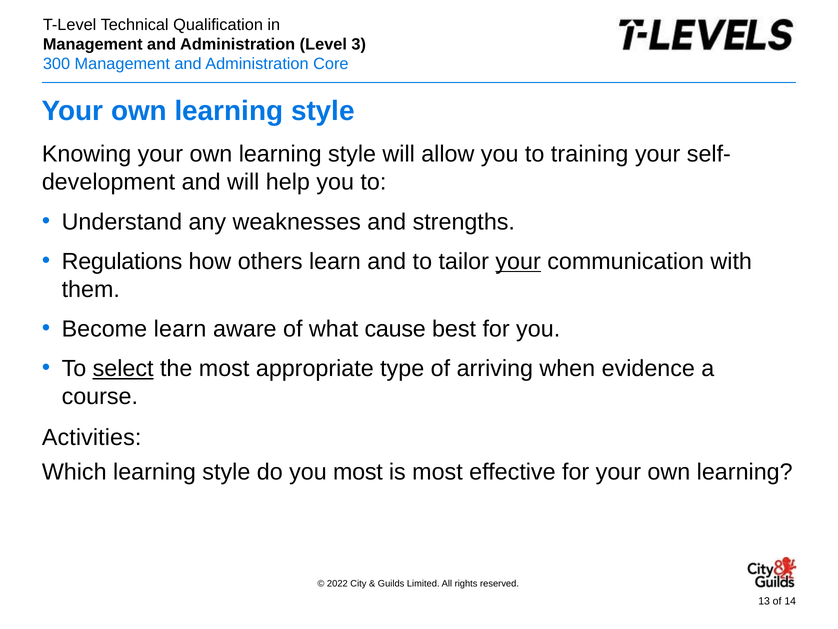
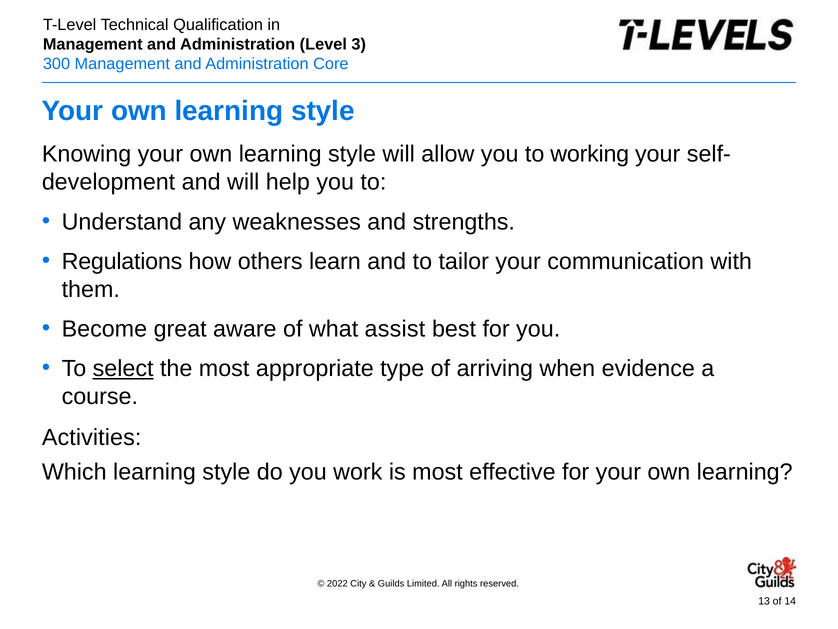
training: training -> working (590, 154)
your underline: present -> none (518, 261)
Become learn: learn -> great (180, 329)
cause: cause -> assist (395, 329)
you most: most -> work (358, 472)
